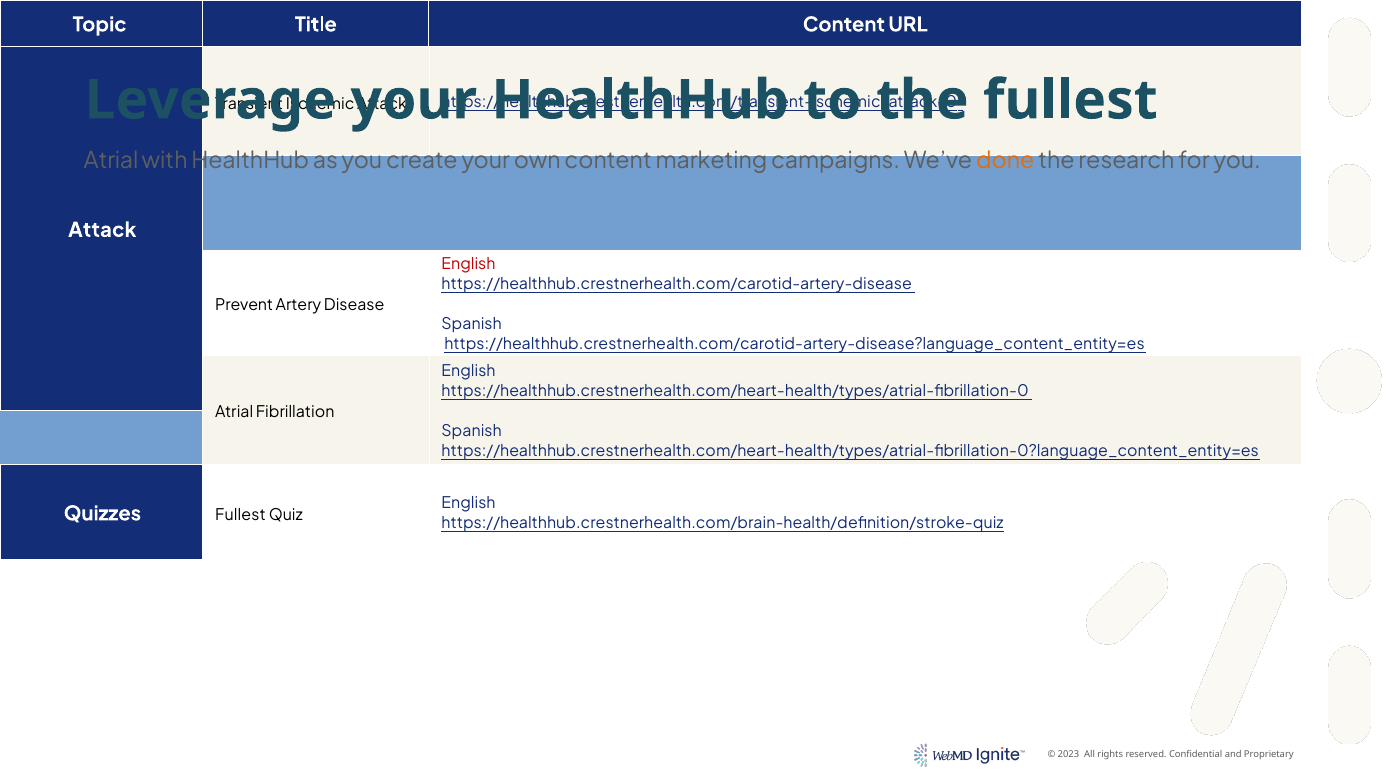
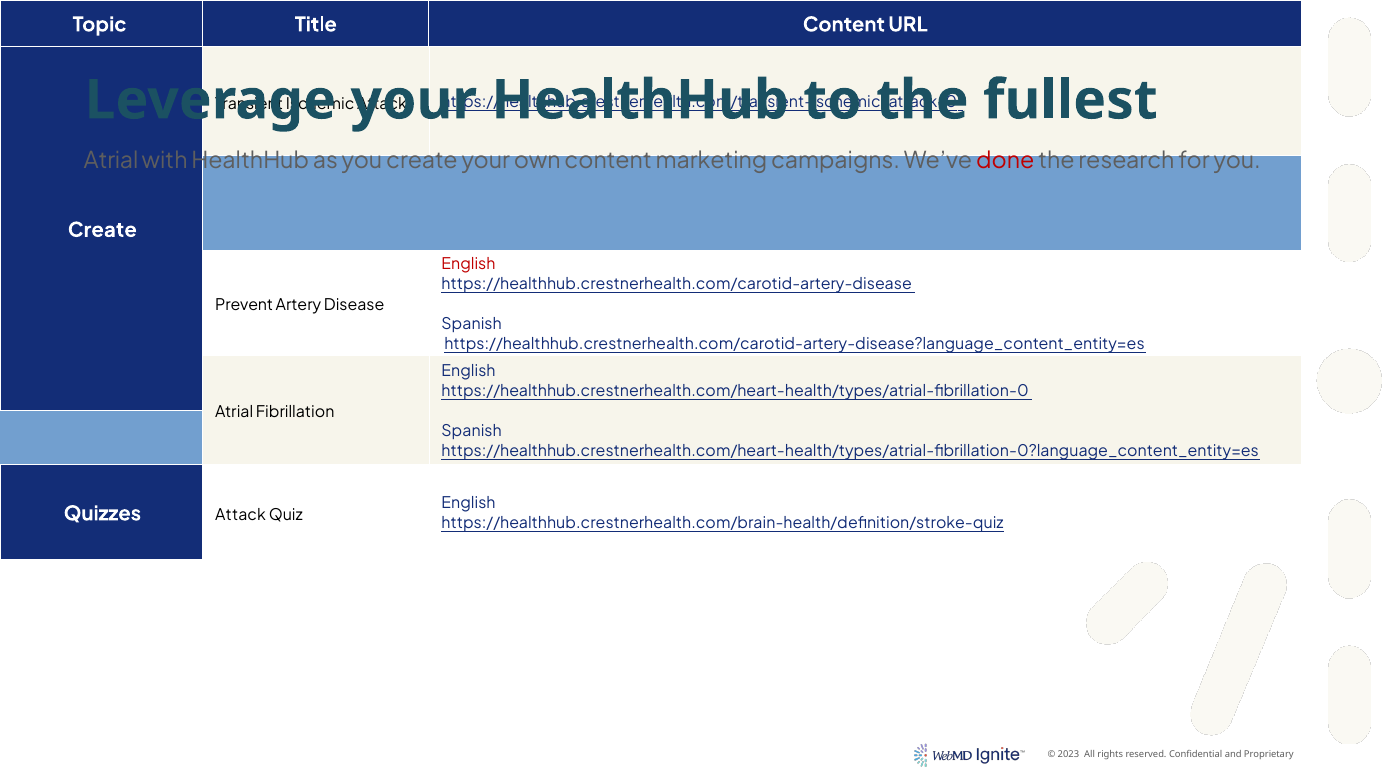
done colour: orange -> red (1005, 161)
Attack: Attack -> Create (102, 230)
Quizzes Fullest: Fullest -> Attack (241, 515)
